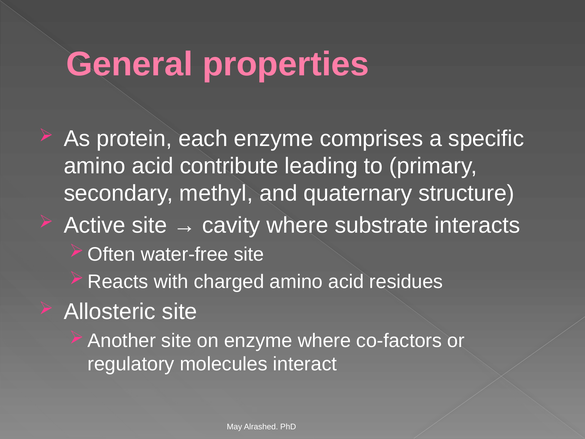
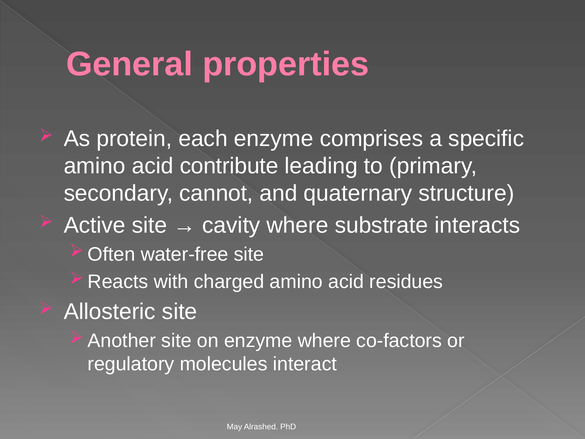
methyl: methyl -> cannot (216, 193)
